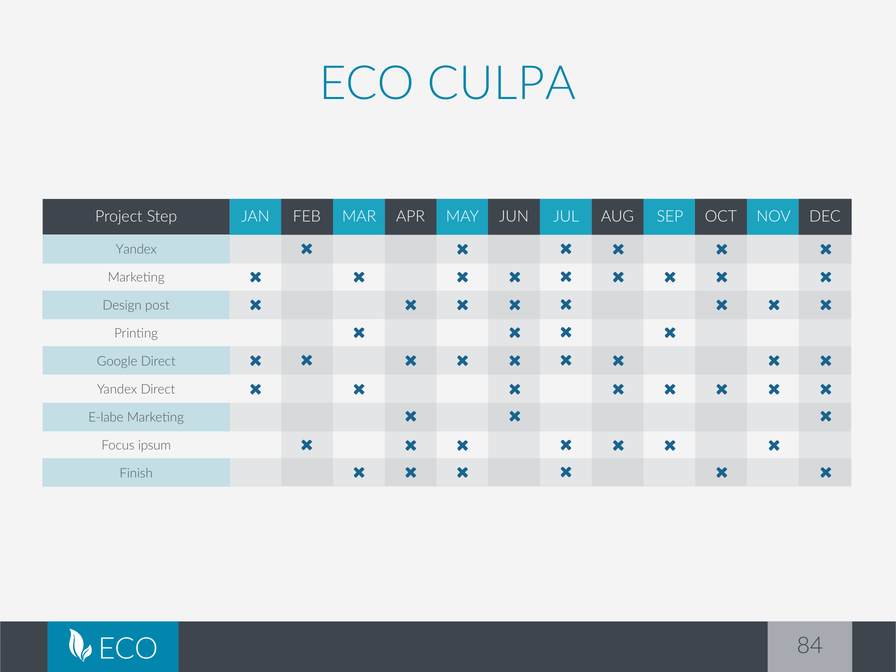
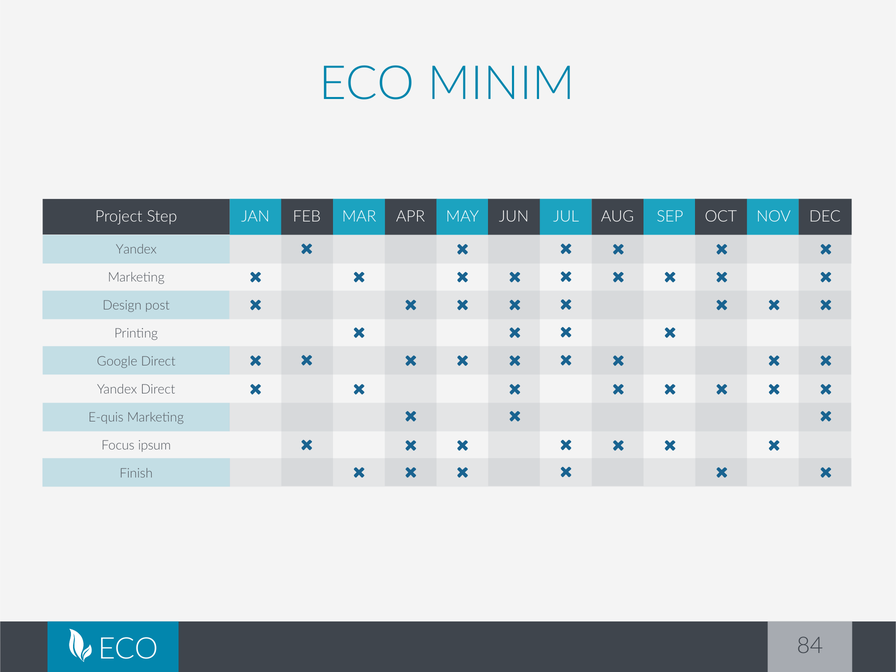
CULPA: CULPA -> MINIM (501, 84)
E-labe: E-labe -> E-quis (106, 418)
